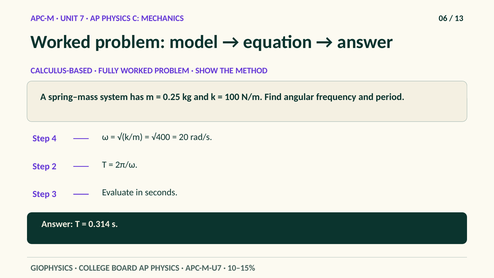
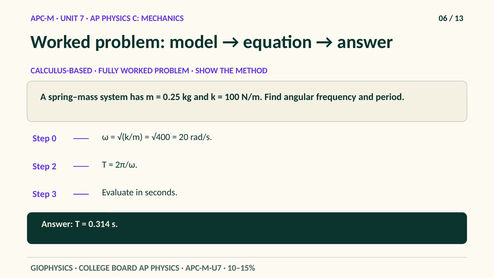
4: 4 -> 0 (54, 138)
